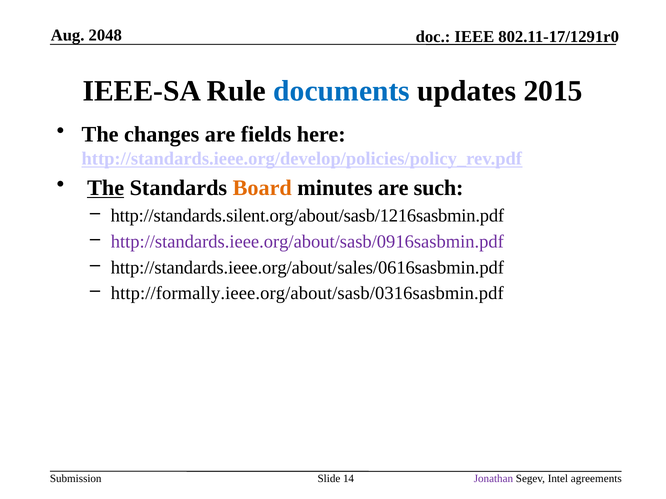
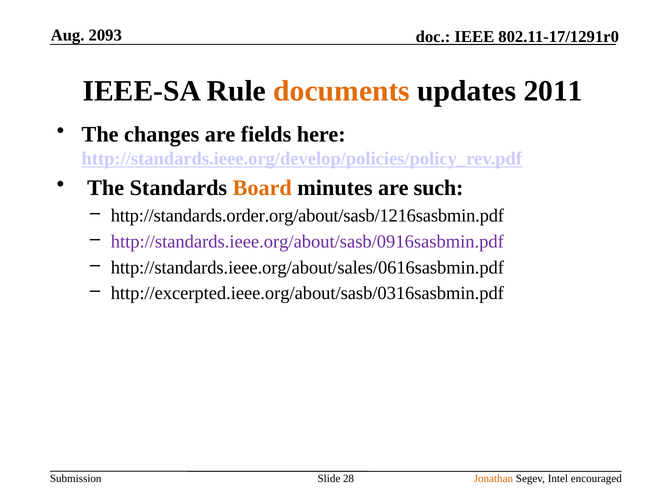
2048: 2048 -> 2093 (105, 35)
documents colour: blue -> orange (342, 91)
2015: 2015 -> 2011 (553, 91)
The underline: present -> none (106, 188)
http://standards.silent.org/about/sasb/1216sasbmin.pdf: http://standards.silent.org/about/sasb/1216sasbmin.pdf -> http://standards.order.org/about/sasb/1216sasbmin.pdf (307, 216)
http://formally.ieee.org/about/sasb/0316sasbmin.pdf: http://formally.ieee.org/about/sasb/0316sasbmin.pdf -> http://excerpted.ieee.org/about/sasb/0316sasbmin.pdf (307, 294)
14: 14 -> 28 (349, 479)
Jonathan colour: purple -> orange (493, 479)
agreements: agreements -> encouraged (596, 479)
